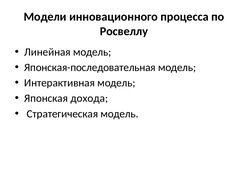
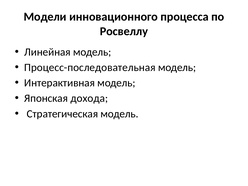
Японская-последовательная: Японская-последовательная -> Процесс-последовательная (90, 67)
